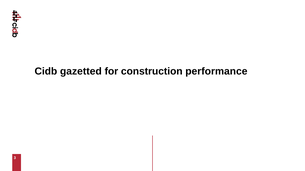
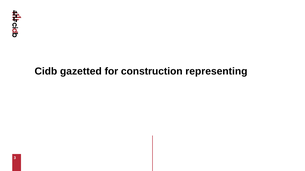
performance: performance -> representing (216, 72)
